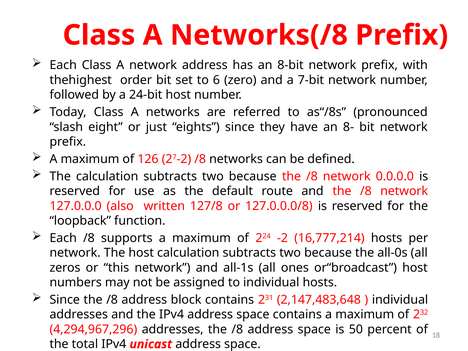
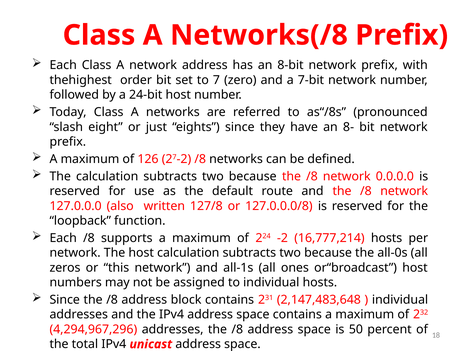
6: 6 -> 7 (216, 80)
